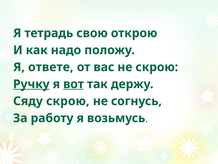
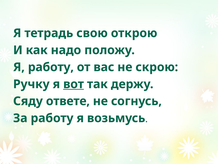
Я ответе: ответе -> работу (51, 67)
Ручку underline: present -> none (31, 84)
Сяду скрою: скрою -> ответе (68, 101)
